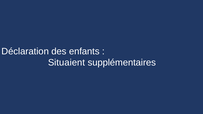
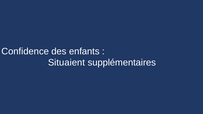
Déclaration: Déclaration -> Confidence (25, 51)
